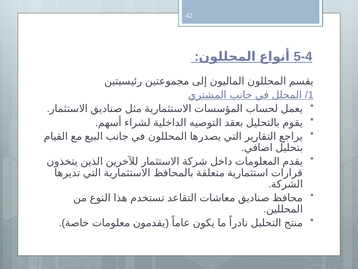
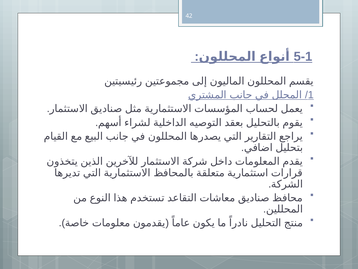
5-4: 5-4 -> 5-1 (303, 57)
